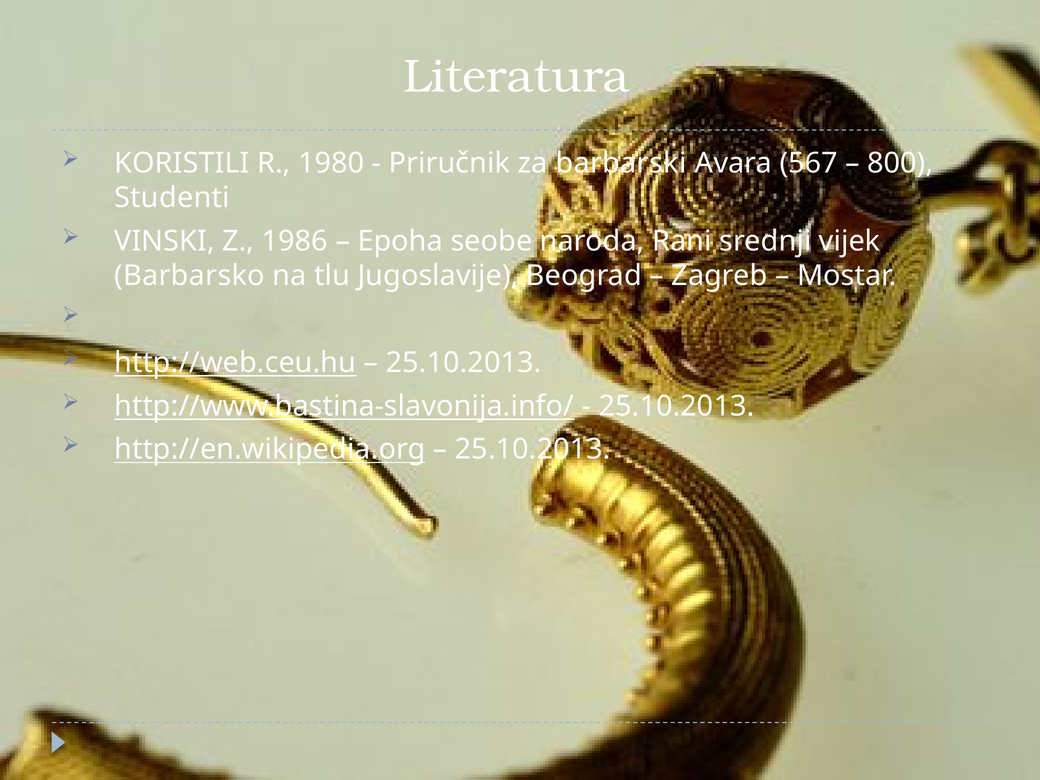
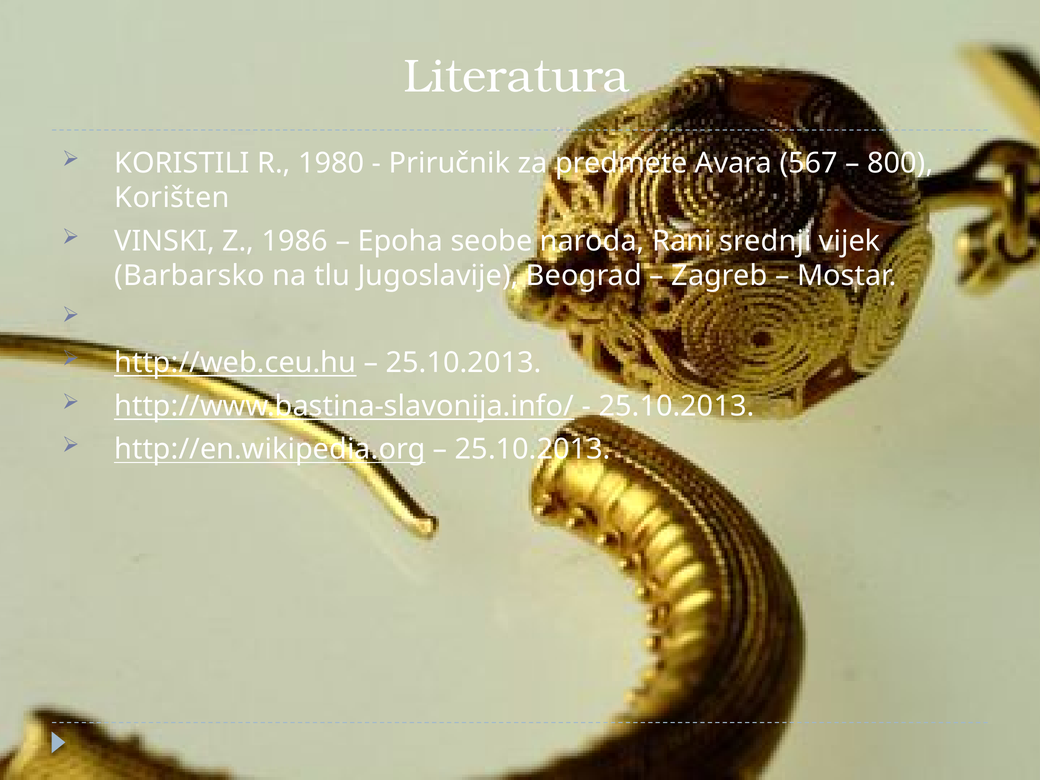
barbarski: barbarski -> predmete (621, 163)
Studenti: Studenti -> Korišten (172, 198)
